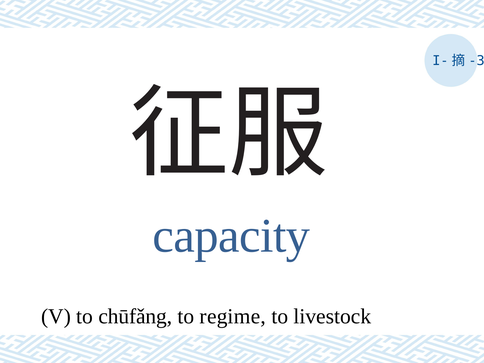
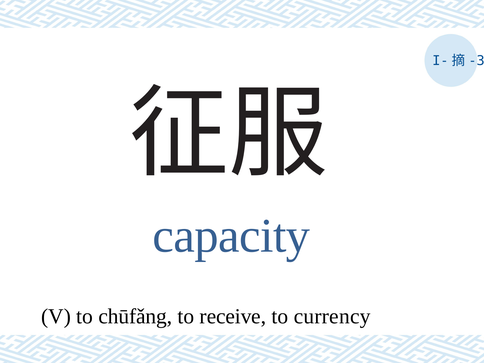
regime: regime -> receive (233, 316)
livestock: livestock -> currency (332, 316)
